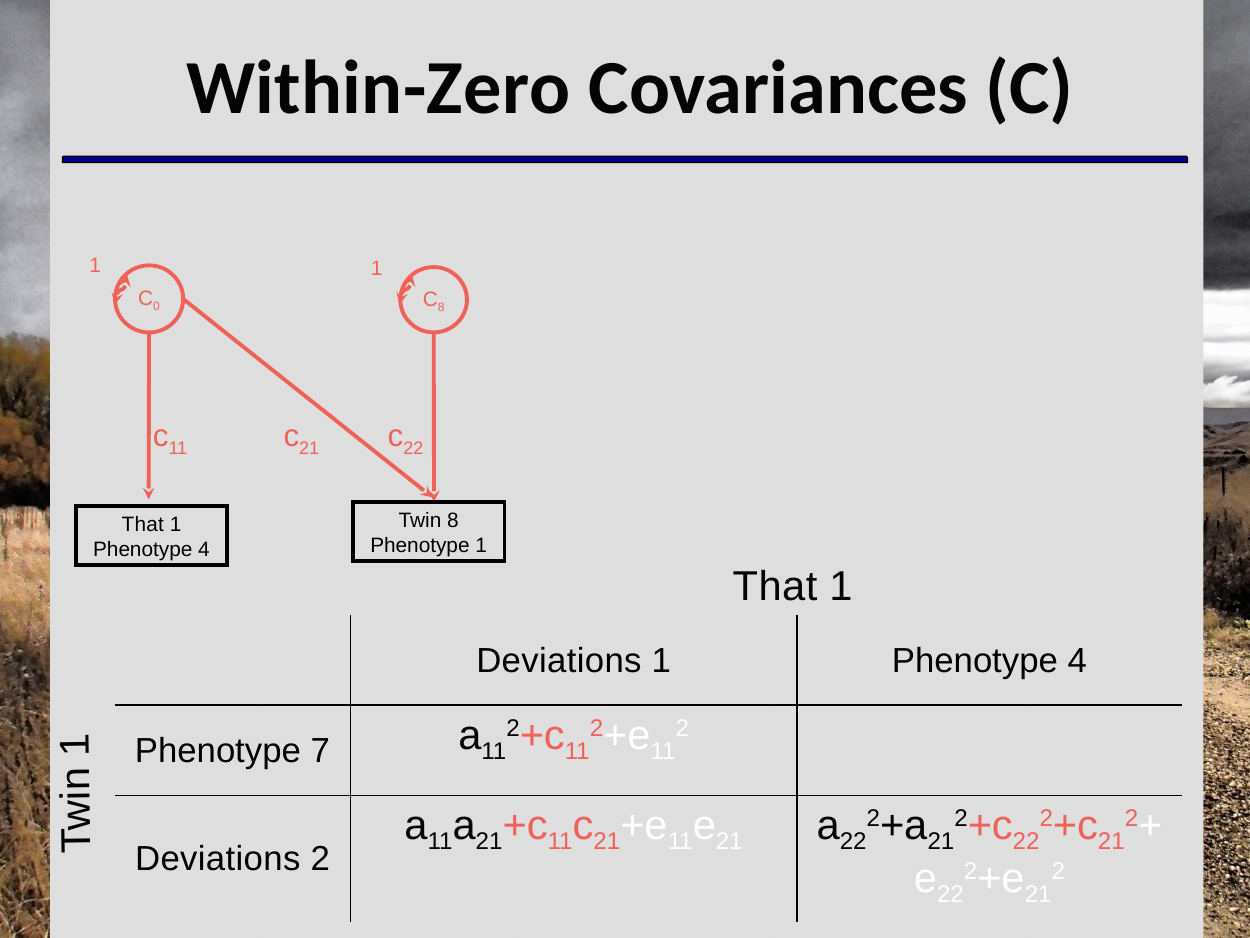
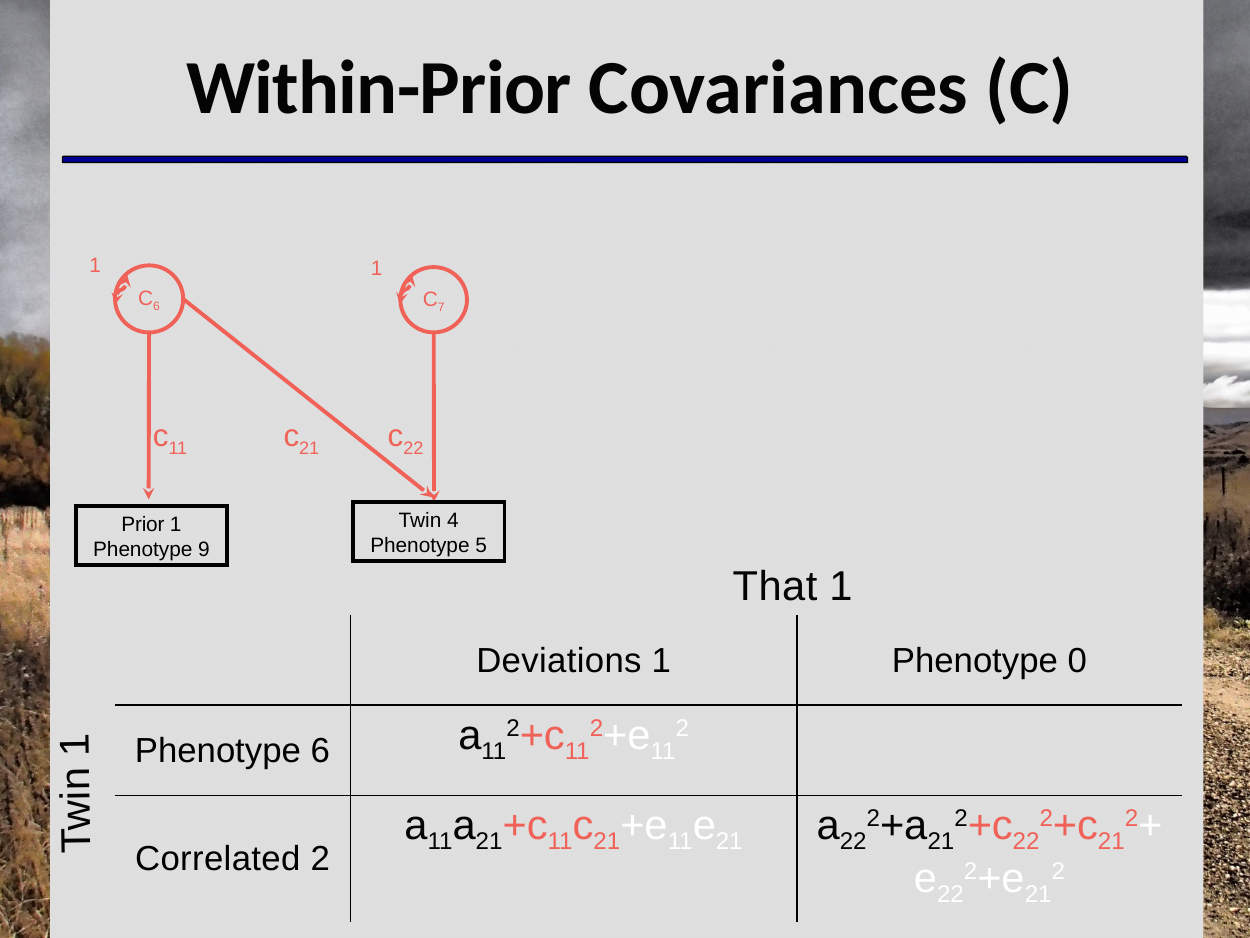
Within-Zero: Within-Zero -> Within-Prior (379, 89)
C 0: 0 -> 6 (157, 307)
C 8: 8 -> 7 (441, 307)
Twin 8: 8 -> 4 (453, 521)
That: That -> Prior (143, 524)
Phenotype 1: 1 -> 5 (481, 546)
4: 4 -> 9 (204, 549)
4: 4 -> 0 (1077, 660)
Phenotype 7: 7 -> 6 (320, 750)
Deviations: Deviations -> Correlated (218, 859)
